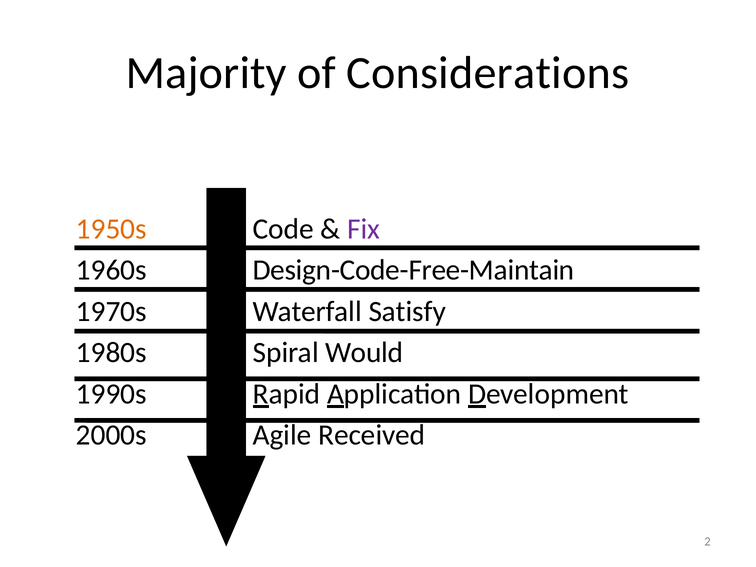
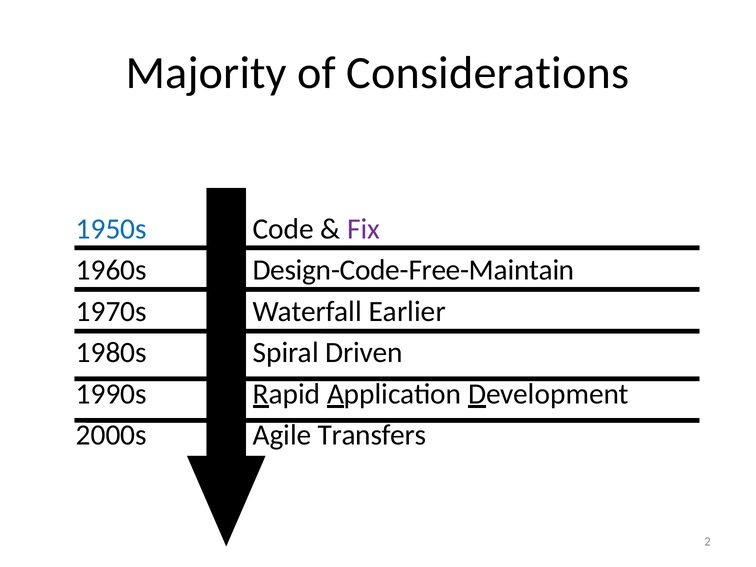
1950s colour: orange -> blue (111, 229)
Satisfy: Satisfy -> Earlier (407, 311)
Would: Would -> Driven (364, 353)
Received: Received -> Transfers (372, 435)
